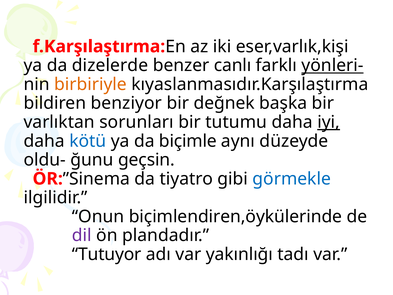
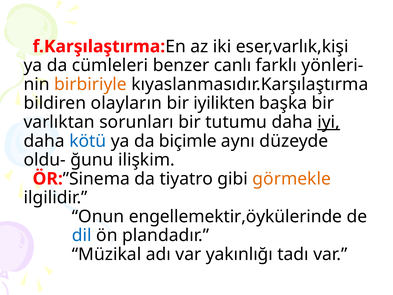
dizelerde: dizelerde -> cümleleri (110, 65)
yönleri- underline: present -> none (332, 65)
benziyor: benziyor -> olayların (126, 103)
değnek: değnek -> iyilikten (224, 103)
geçsin: geçsin -> ilişkim (146, 160)
görmekle colour: blue -> orange (292, 179)
biçimlendiren,öykülerinde: biçimlendiren,öykülerinde -> engellemektir,öykülerinde (235, 216)
dil colour: purple -> blue (82, 235)
Tutuyor: Tutuyor -> Müzikal (107, 254)
